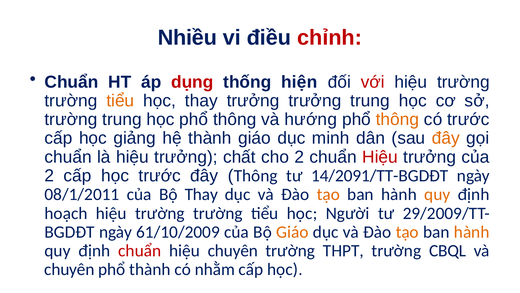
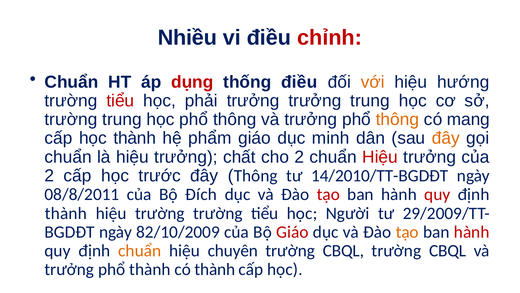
thống hiện: hiện -> điều (299, 82)
với colour: red -> orange (373, 82)
trường: trường -> hướng (463, 82)
tiểu colour: orange -> red (120, 101)
học thay: thay -> phải (201, 101)
thông và hướng: hướng -> trưởng (311, 119)
có trước: trước -> mang (468, 119)
học giảng: giảng -> thành (135, 138)
hệ thành: thành -> phẩm (210, 138)
14/2091/TT-BGDĐT: 14/2091/TT-BGDĐT -> 14/2010/TT-BGDĐT (380, 175)
08/1/2011: 08/1/2011 -> 08/8/2011 (82, 194)
Bộ Thay: Thay -> Đích (201, 194)
tạo colour: orange -> red (328, 194)
quy colour: orange -> red (437, 194)
hoạch: hoạch -> thành (66, 213)
61/10/2009: 61/10/2009 -> 82/10/2009 (178, 232)
Giáo colour: orange -> red (292, 232)
hành colour: orange -> red (472, 232)
chuẩn colour: red -> orange (140, 250)
THPT: THPT -> CBQL (343, 250)
chuyên: chuyên -> trưởng (69, 269)
có nhằm: nhằm -> thành (215, 269)
